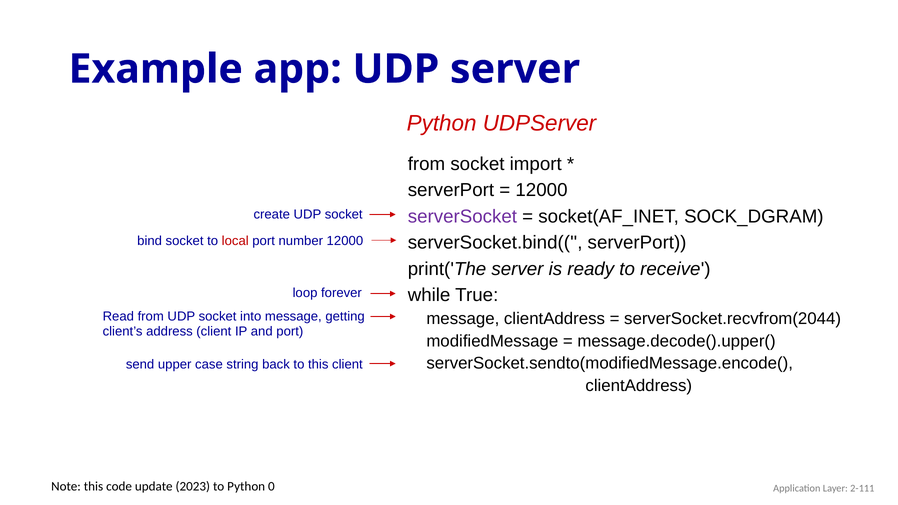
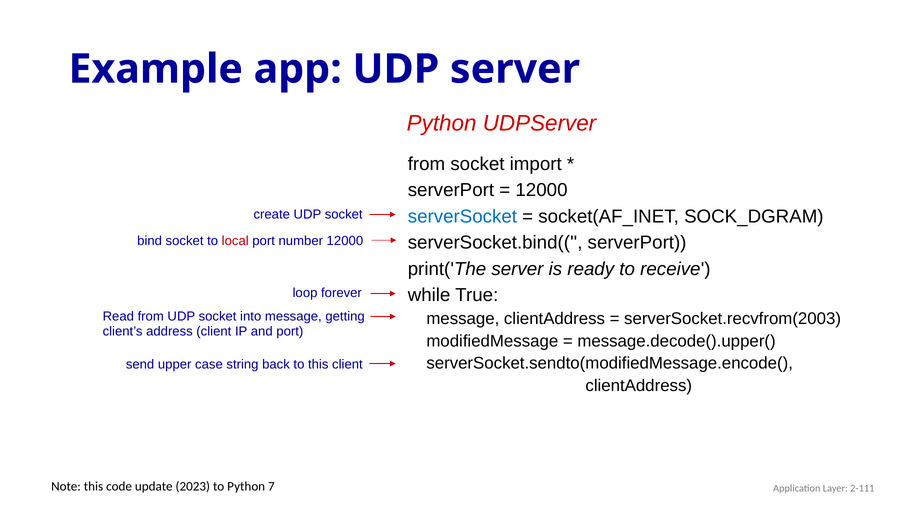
serverSocket colour: purple -> blue (462, 217)
serverSocket.recvfrom(2044: serverSocket.recvfrom(2044 -> serverSocket.recvfrom(2003 (733, 319)
0: 0 -> 7 (271, 487)
